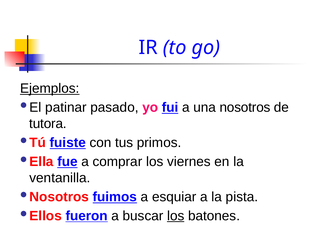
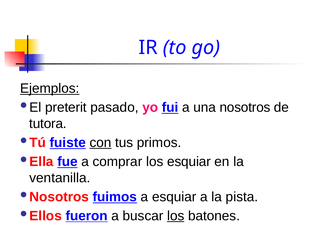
patinar: patinar -> preterit (66, 107)
con underline: none -> present (100, 142)
los viernes: viernes -> esquiar (189, 161)
